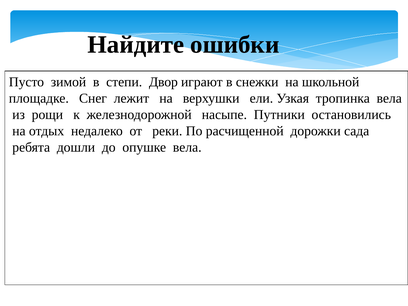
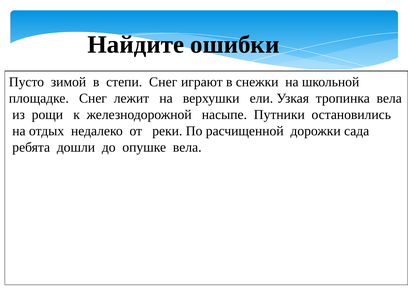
степи Двор: Двор -> Снег (163, 82)
